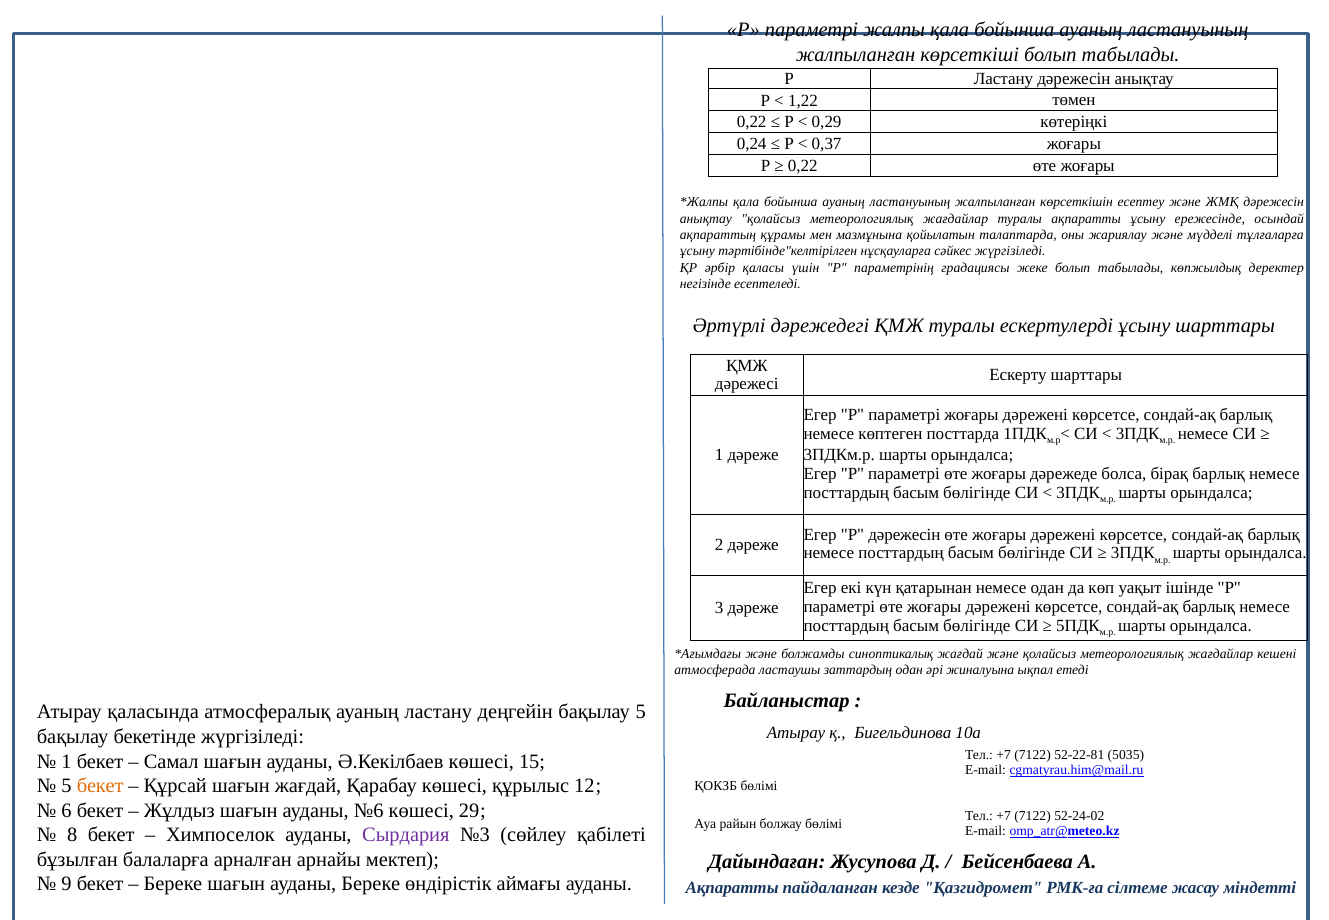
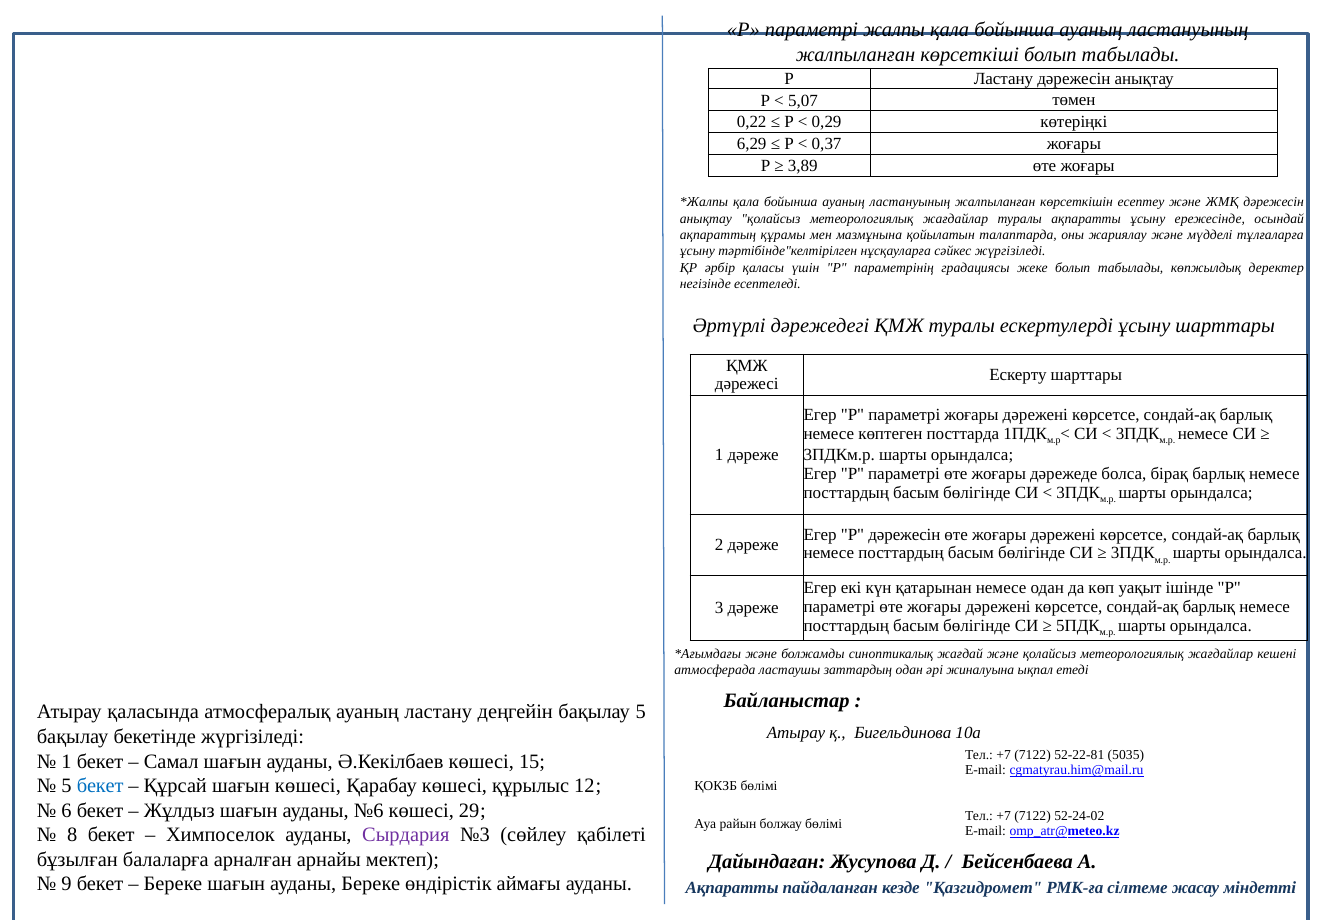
1,22: 1,22 -> 5,07 (803, 100)
0,24: 0,24 -> 6,29 (752, 144)
0,22: 0,22 -> 3,89 (803, 166)
бекет colour: orange -> blue (100, 786)
шағын жағдай: жағдай -> көшесі (308, 786)
